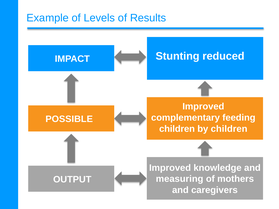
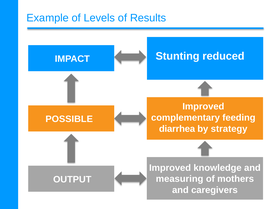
children: children -> diarrhea (177, 129)
by children: children -> strategy (229, 129)
